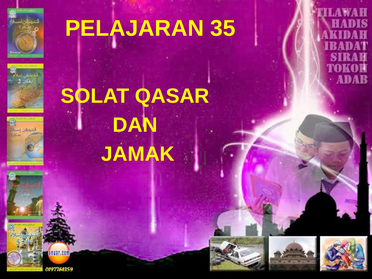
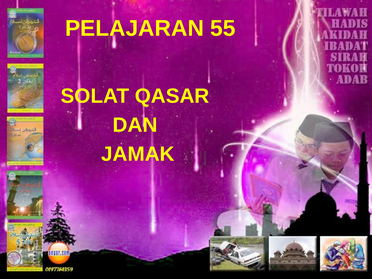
35: 35 -> 55 (223, 28)
